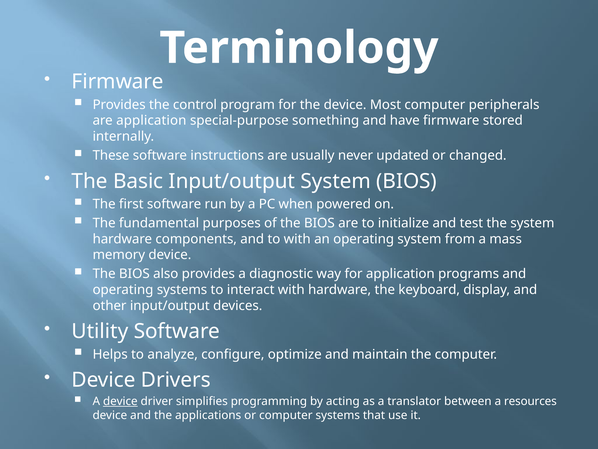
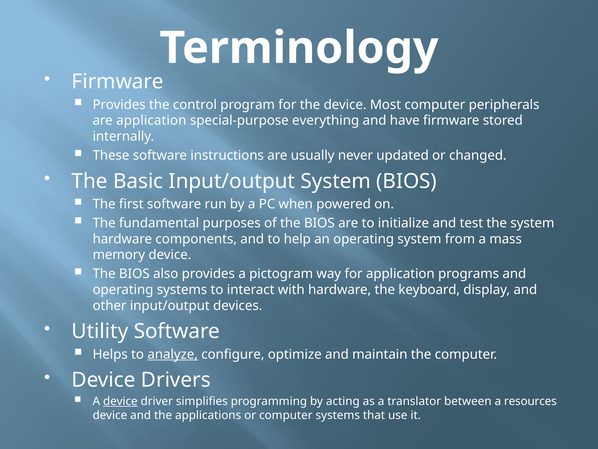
something: something -> everything (326, 120)
to with: with -> help (297, 239)
diagnostic: diagnostic -> pictogram (281, 274)
analyze underline: none -> present (173, 354)
